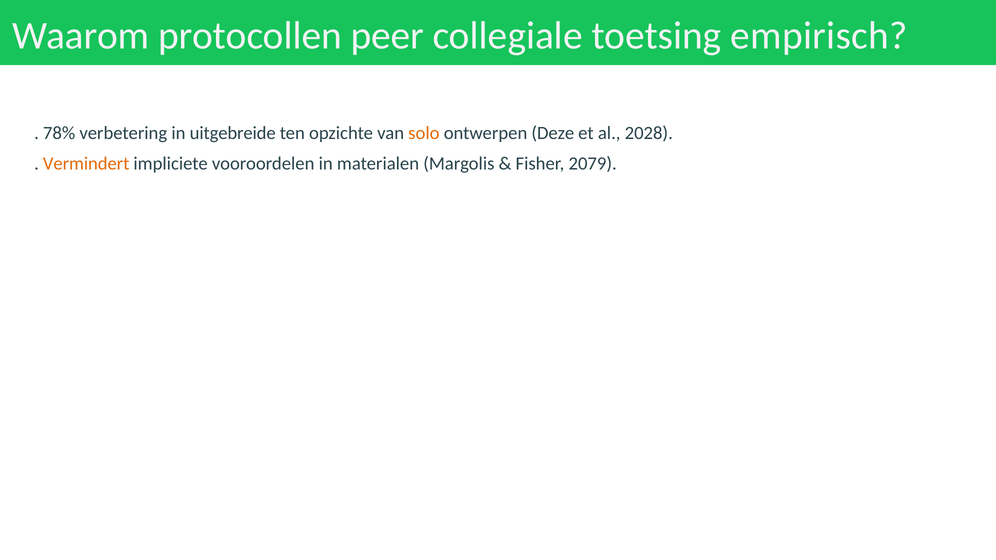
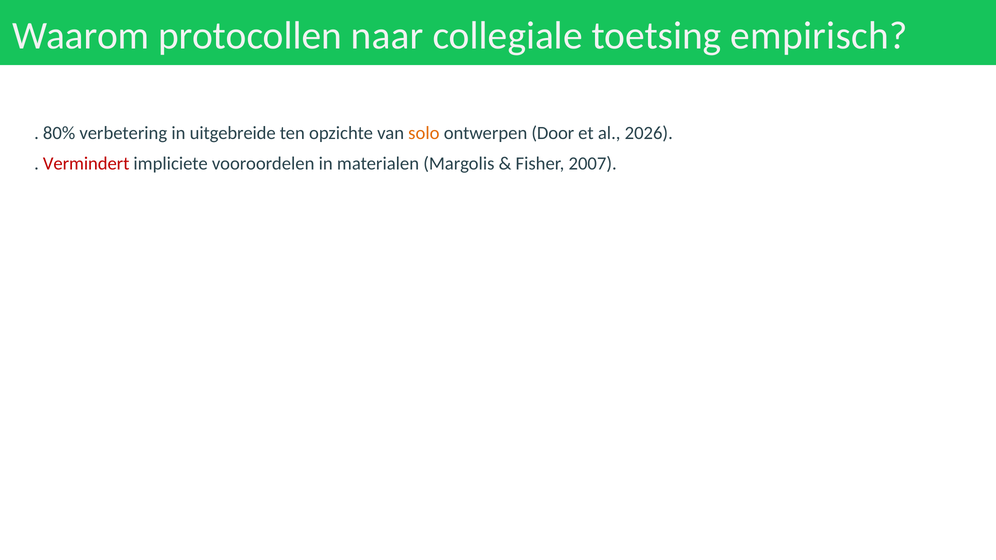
peer: peer -> naar (387, 36)
78%: 78% -> 80% (59, 133)
Deze: Deze -> Door (553, 133)
2028: 2028 -> 2026 (649, 133)
Vermindert colour: orange -> red (86, 164)
2079: 2079 -> 2007 (593, 164)
